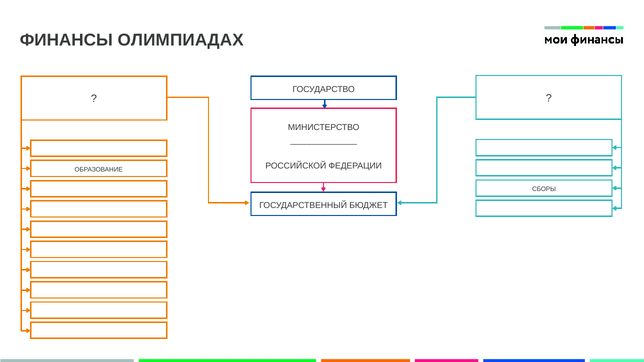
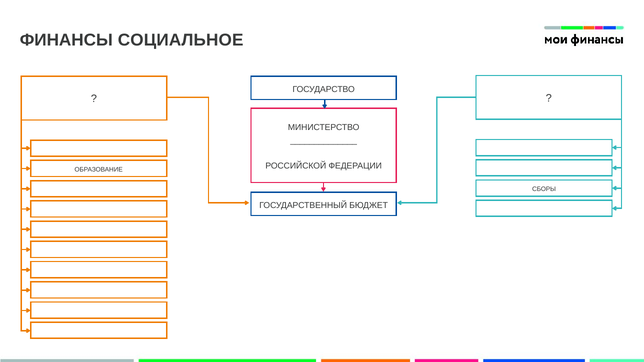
ОЛИМПИАДАХ: ОЛИМПИАДАХ -> СОЦИАЛЬНОЕ (181, 40)
